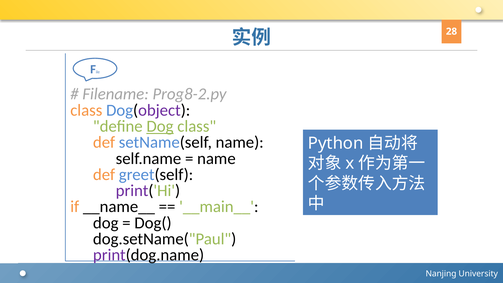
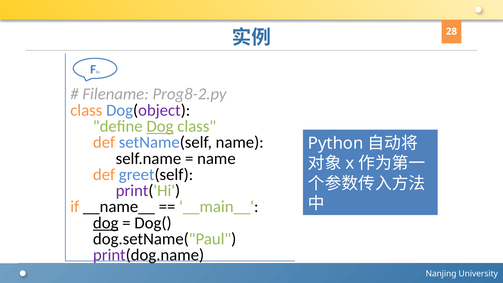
dog underline: none -> present (106, 223)
